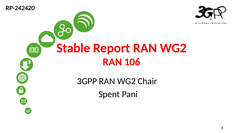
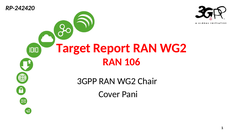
Stable: Stable -> Target (73, 48)
Spent: Spent -> Cover (109, 94)
